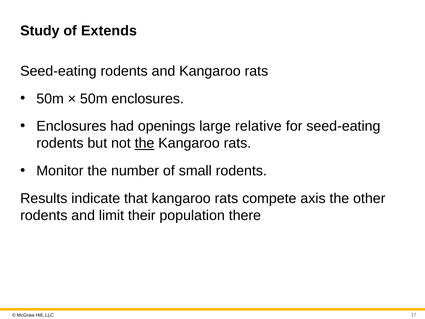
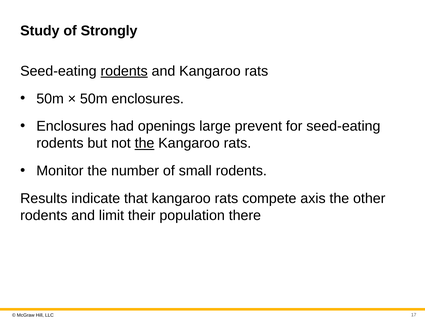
Extends: Extends -> Strongly (109, 31)
rodents underline: none -> present (124, 71)
relative: relative -> prevent (258, 126)
